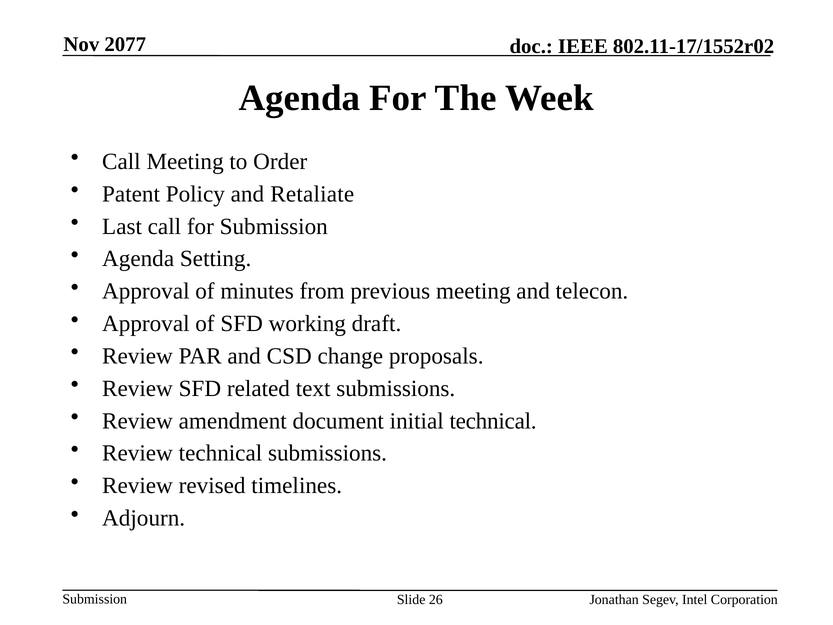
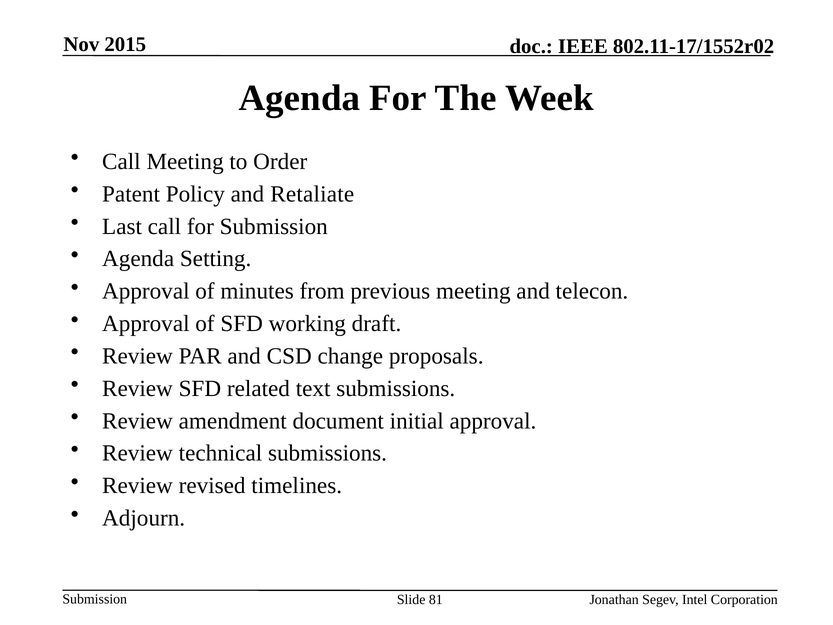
2077: 2077 -> 2015 (125, 44)
initial technical: technical -> approval (493, 421)
26: 26 -> 81 (436, 599)
